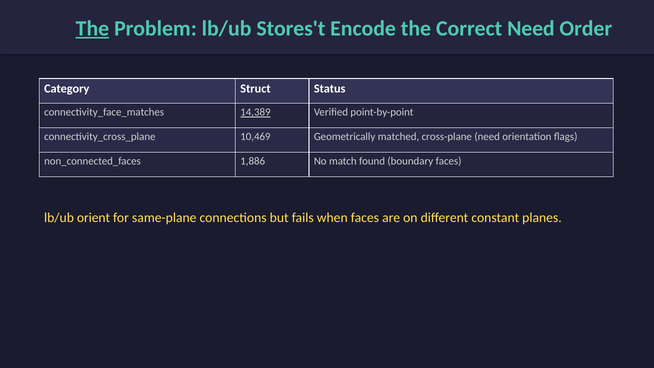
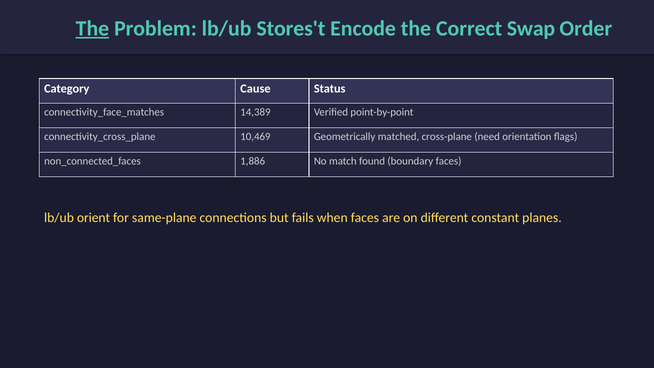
Correct Need: Need -> Swap (531, 28)
Struct: Struct -> Cause (255, 89)
14,389 underline: present -> none (255, 112)
